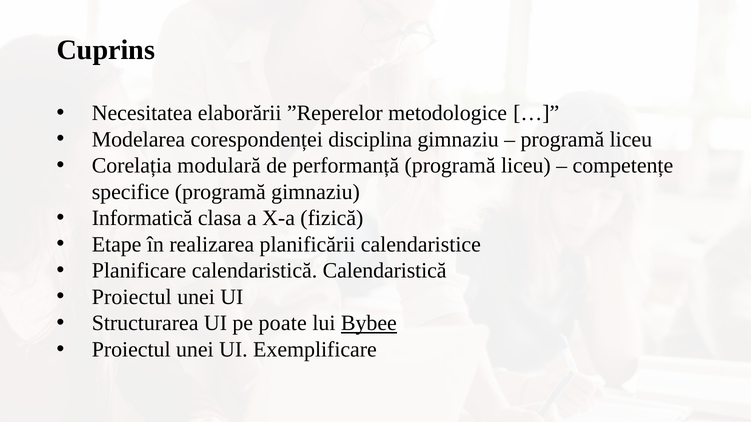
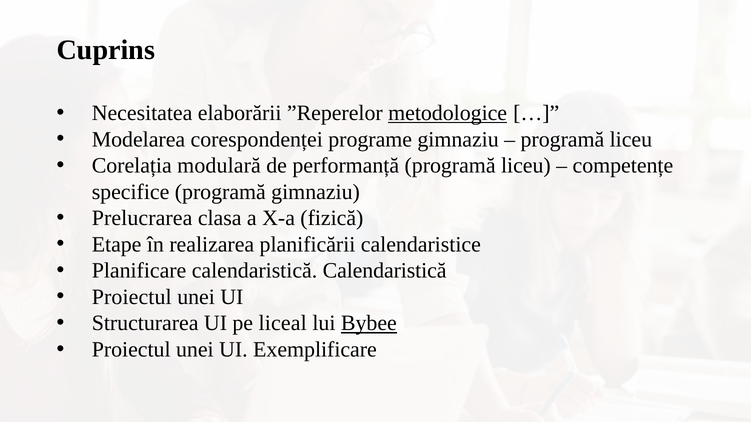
metodologice underline: none -> present (448, 113)
disciplina: disciplina -> programe (370, 139)
Informatică: Informatică -> Prelucrarea (142, 218)
poate: poate -> liceal (283, 324)
